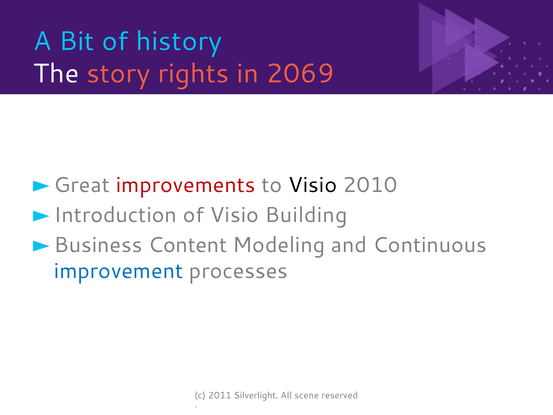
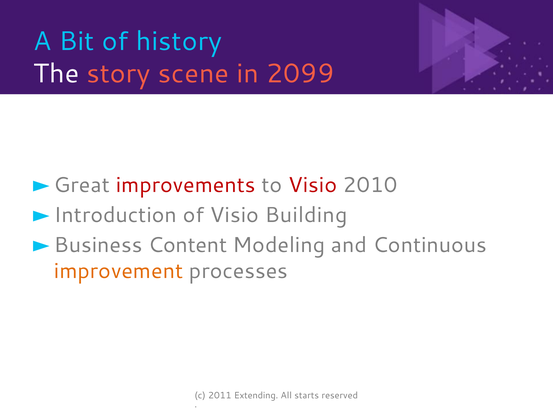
rights: rights -> scene (193, 74)
2069: 2069 -> 2099 (300, 74)
Visio colour: black -> red (313, 185)
improvement colour: blue -> orange (119, 271)
Silverlight: Silverlight -> Extending (256, 395)
scene: scene -> starts (307, 395)
